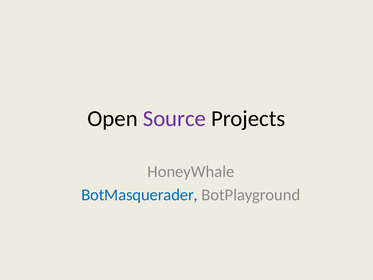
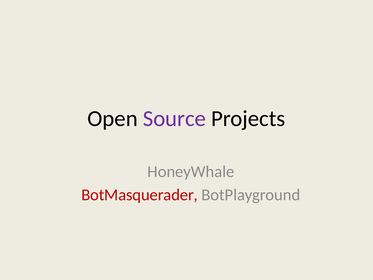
BotMasquerader colour: blue -> red (140, 195)
